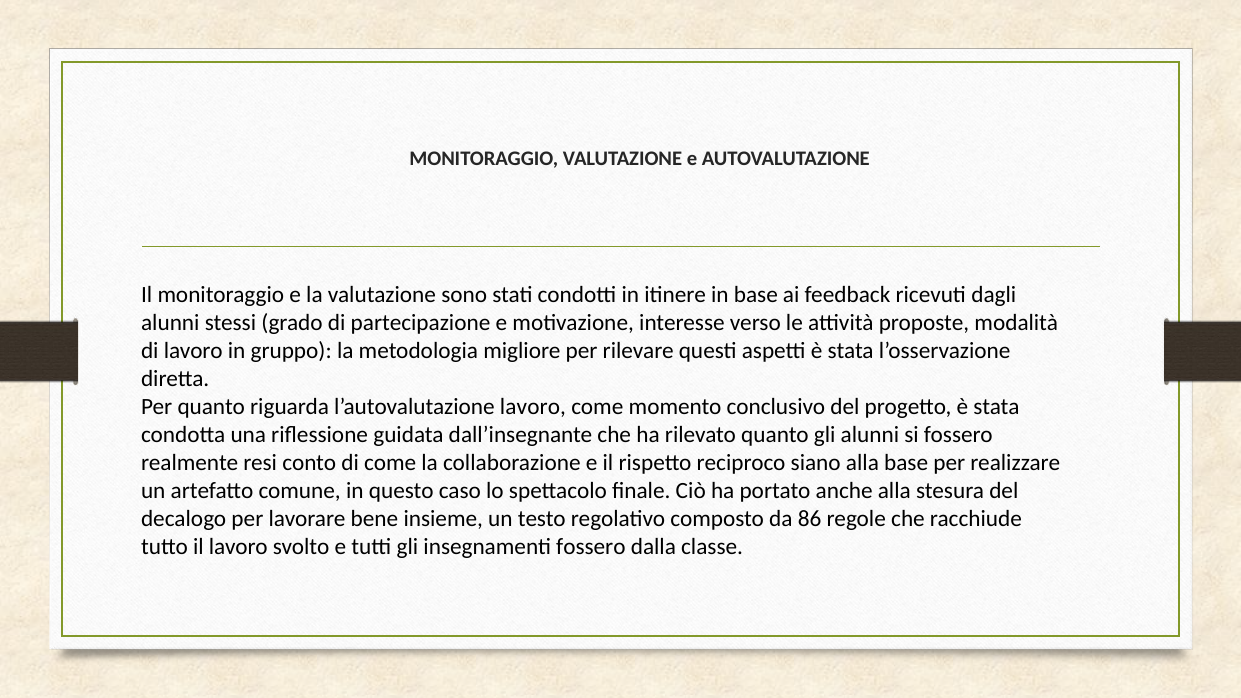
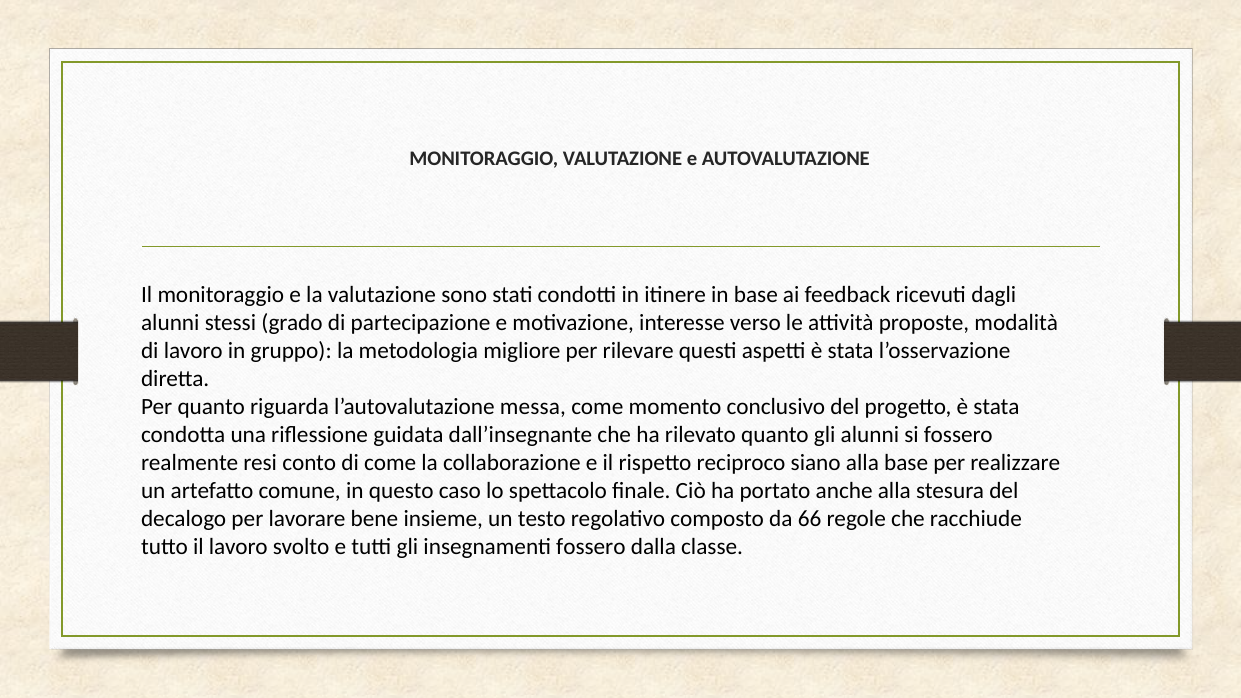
l’autovalutazione lavoro: lavoro -> messa (533, 407)
86: 86 -> 66 (810, 519)
